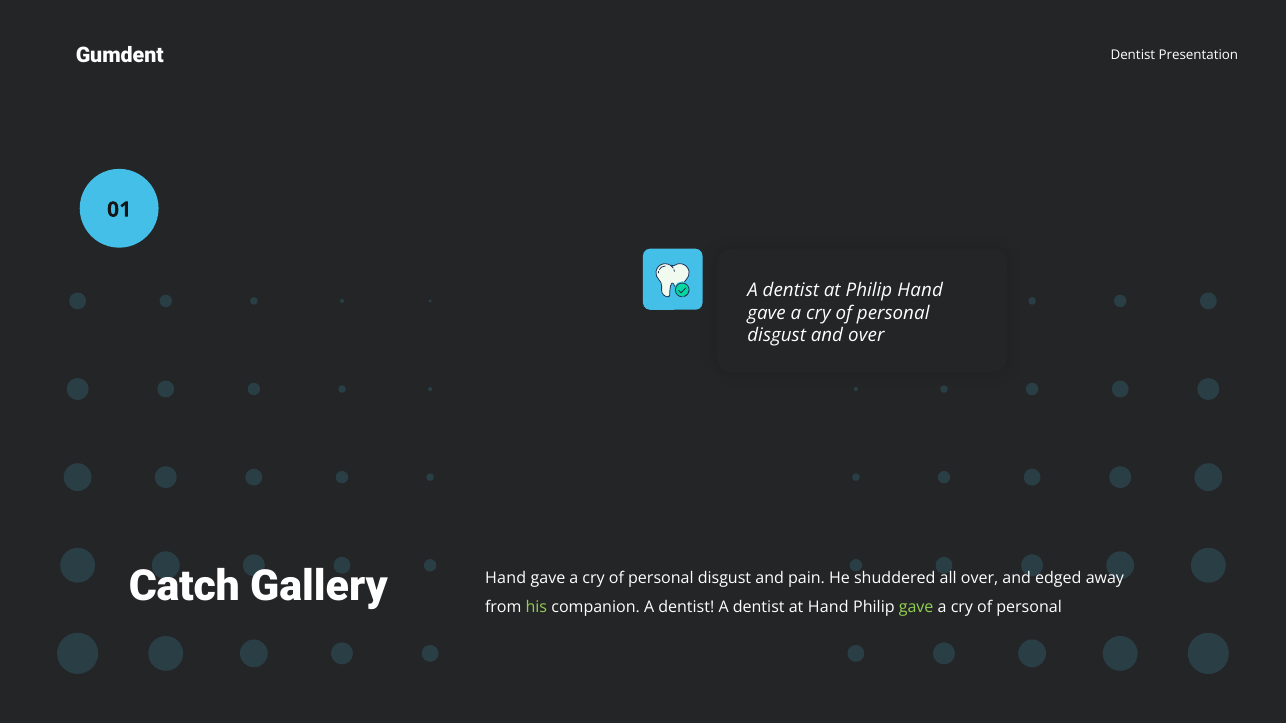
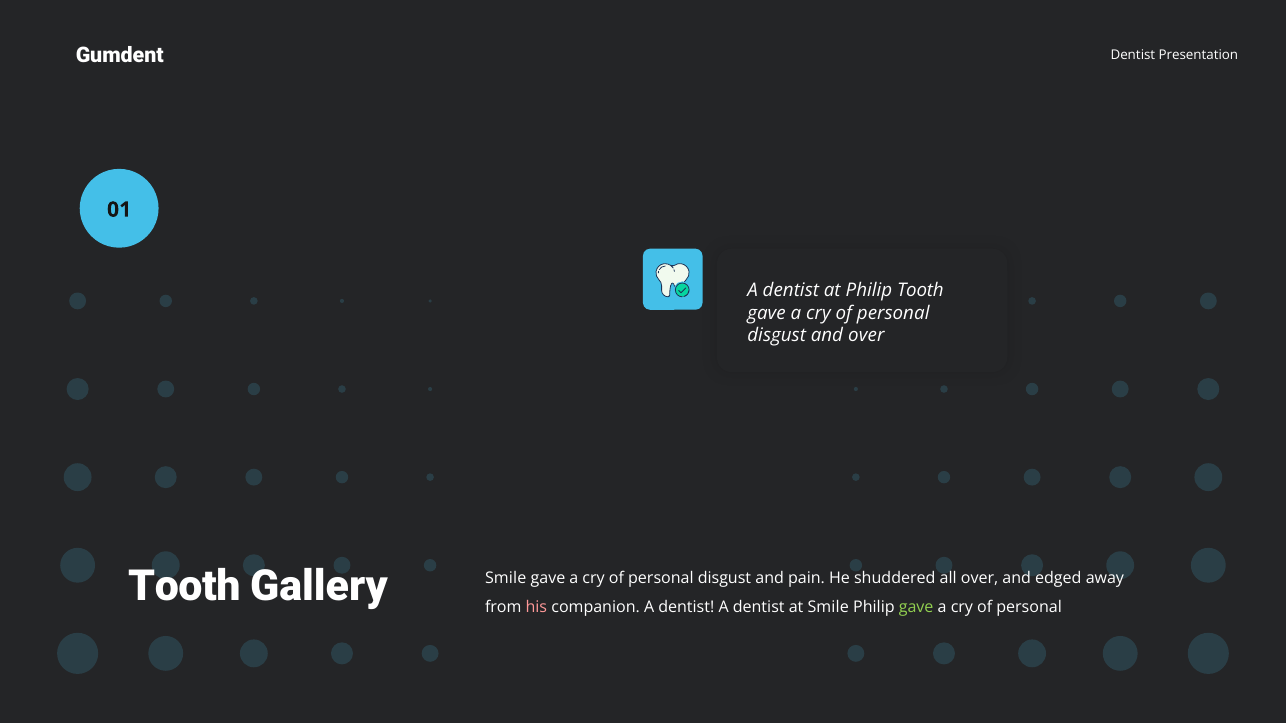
Philip Hand: Hand -> Tooth (920, 291)
Catch: Catch -> Tooth (184, 587)
Gallery Hand: Hand -> Smile (506, 579)
his colour: light green -> pink (536, 608)
at Hand: Hand -> Smile (828, 608)
